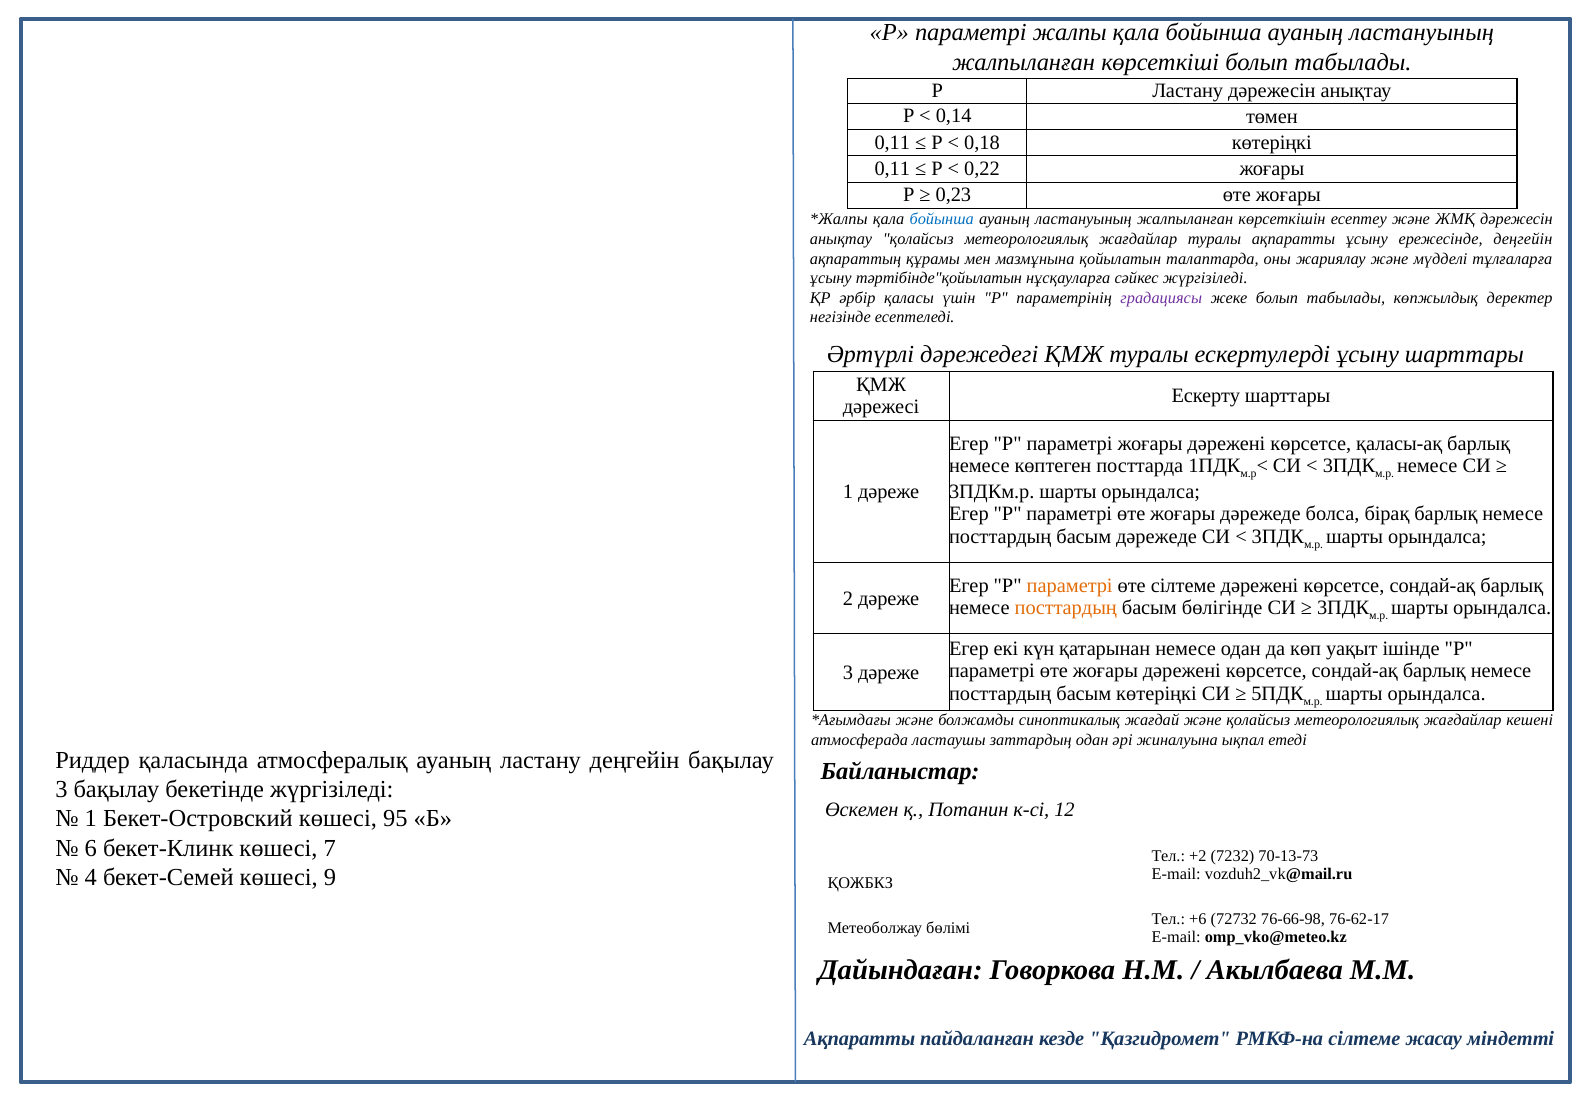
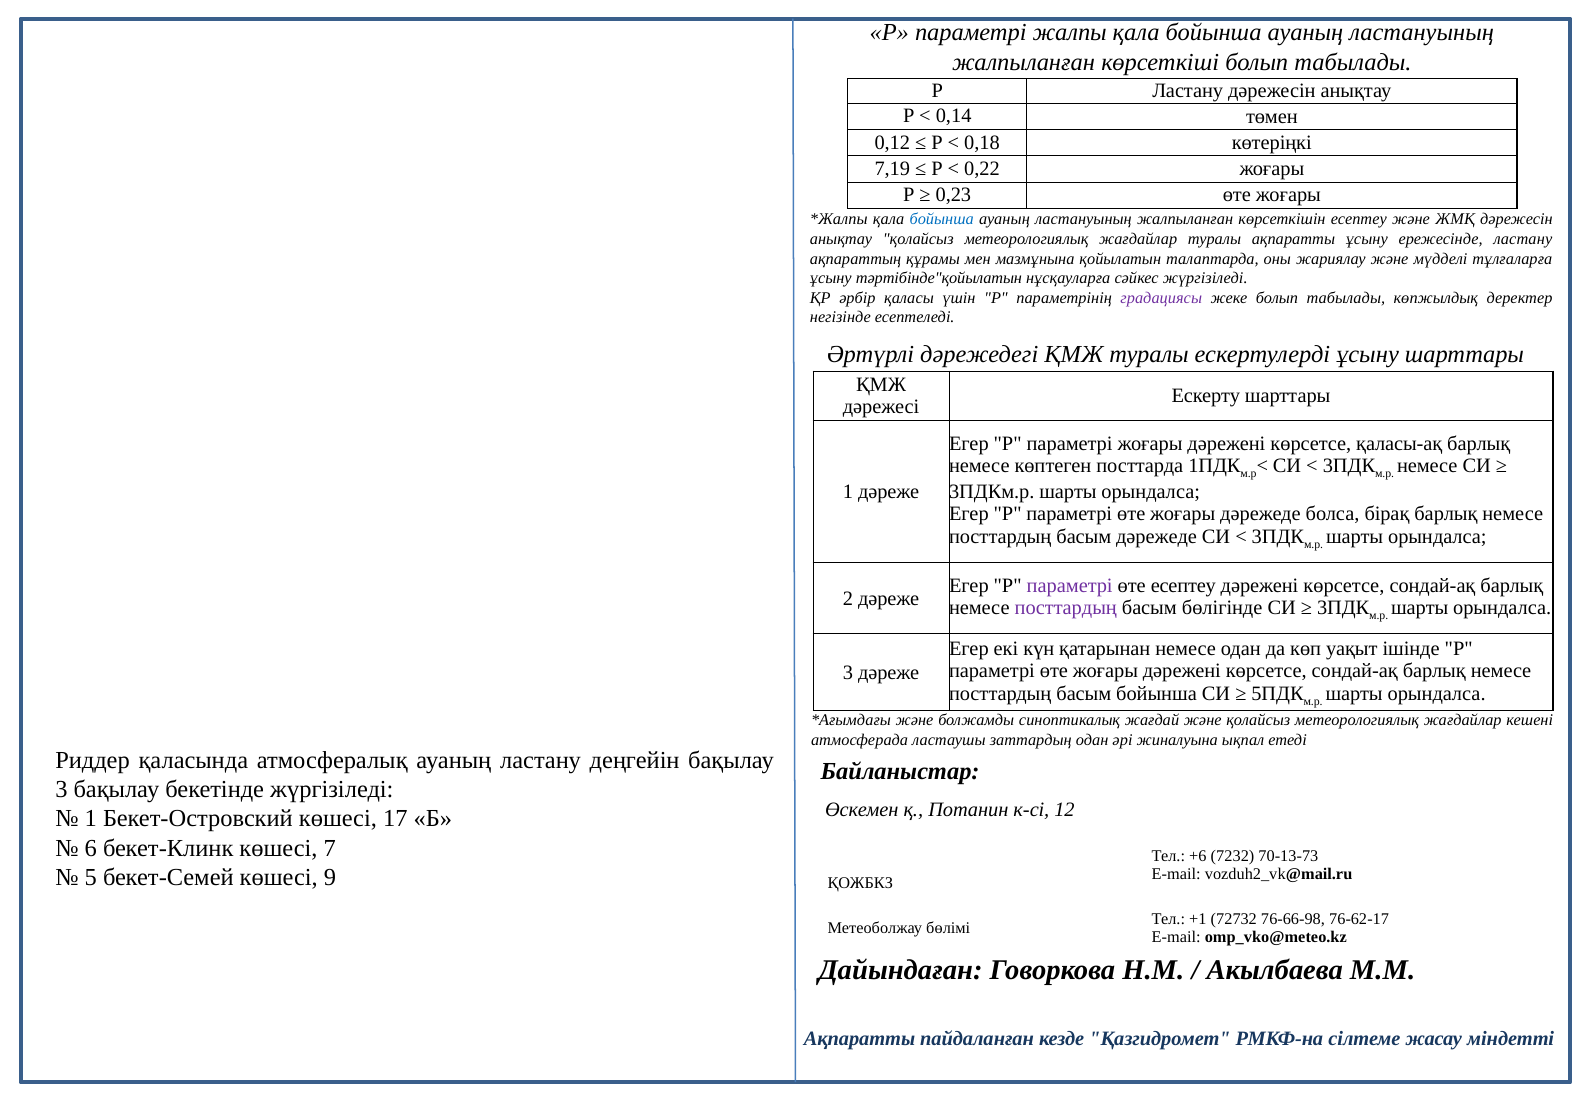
0,11: 0,11 -> 0,12 (892, 143)
0,11: 0,11 -> 7,19 (892, 169)
ережесінде деңгейін: деңгейін -> ластану (1523, 239)
параметрі colour: orange -> purple (1070, 586)
өте сілтеме: сілтеме -> есептеу (1183, 586)
посттардың colour: orange -> purple (1066, 608)
басым көтеріңкі: көтеріңкі -> бойынша (1157, 694)
95: 95 -> 17 (395, 819)
+2: +2 -> +6 (1198, 856)
4: 4 -> 5 (91, 878)
+6: +6 -> +1 (1198, 920)
